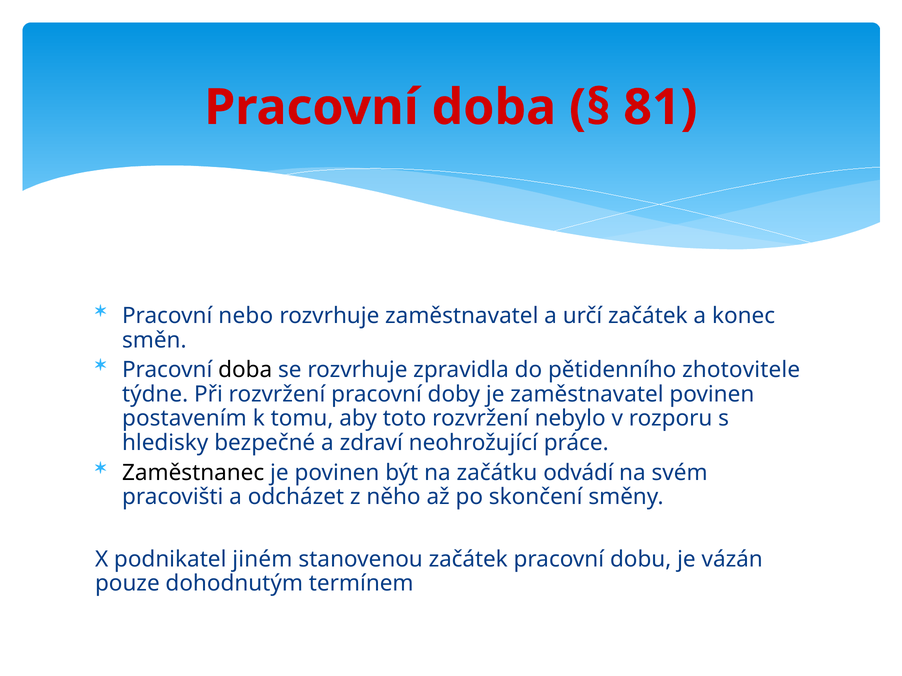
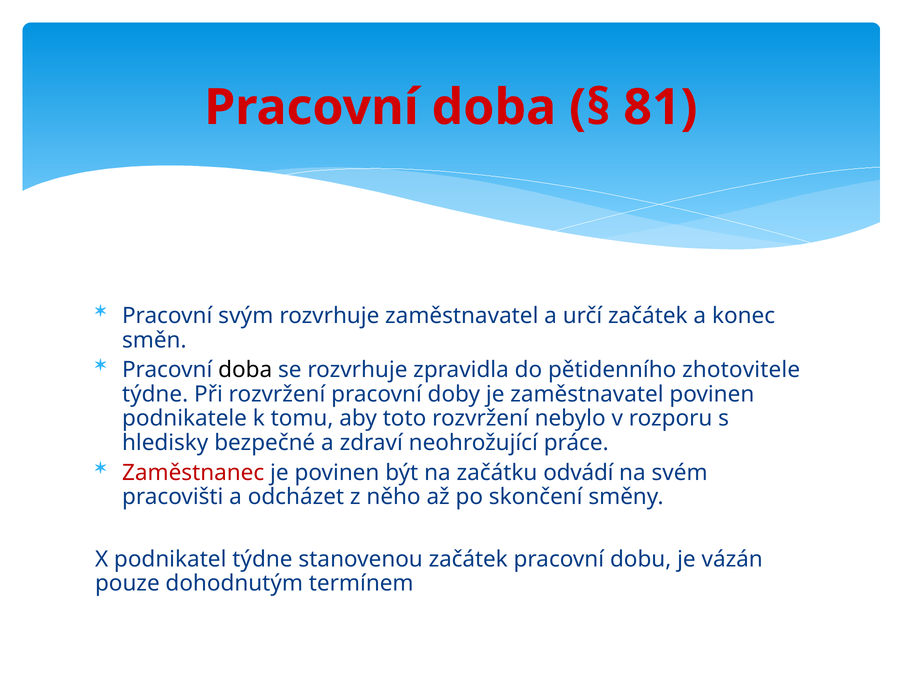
nebo: nebo -> svým (246, 316)
postavením: postavením -> podnikatele (185, 419)
Zaměstnanec colour: black -> red (193, 473)
podnikatel jiném: jiném -> týdne (262, 560)
